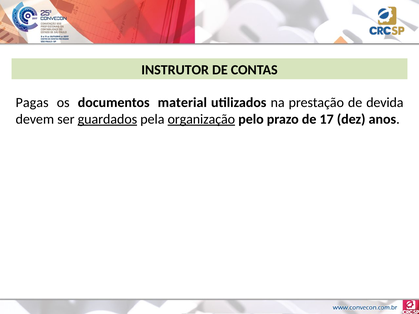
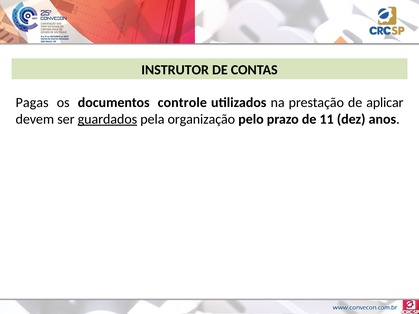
material: material -> controle (182, 103)
devida: devida -> aplicar (385, 103)
organização underline: present -> none (201, 119)
17: 17 -> 11 (327, 119)
